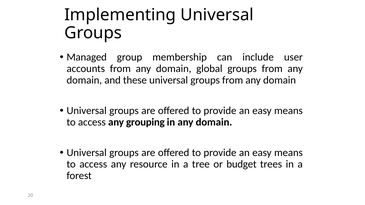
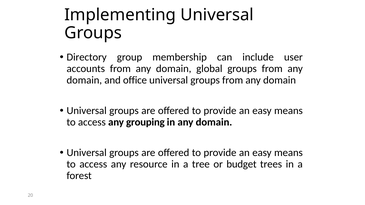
Managed: Managed -> Directory (87, 57)
these: these -> office (135, 80)
